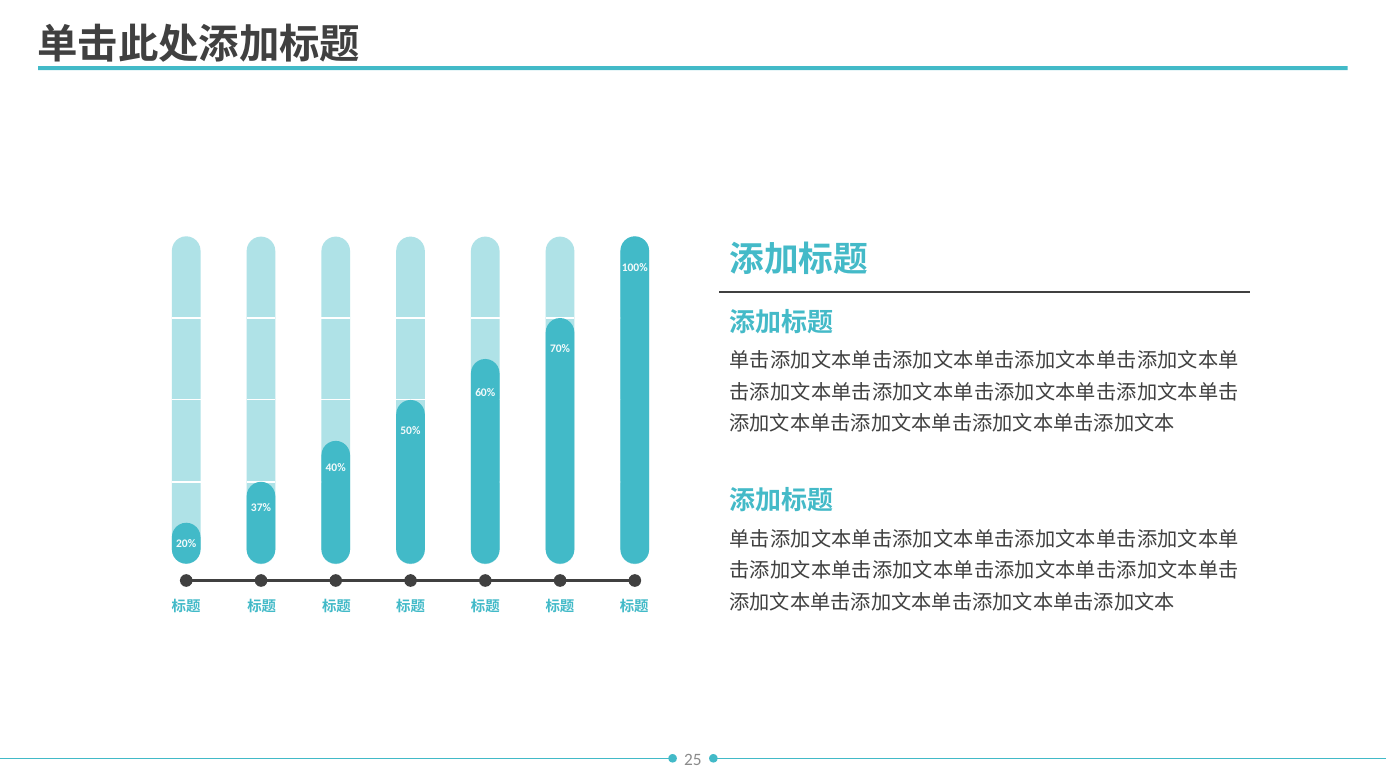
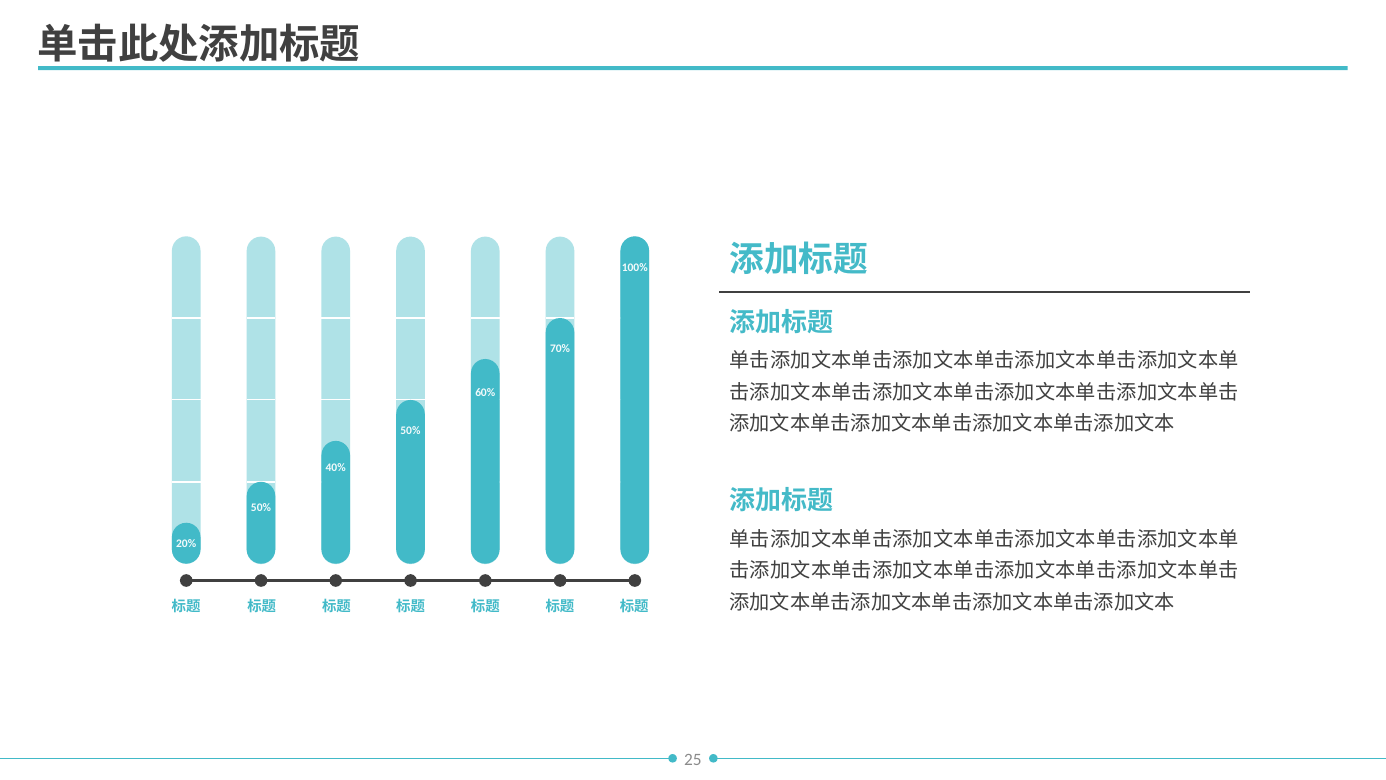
37%: 37% -> 50% (261, 507)
